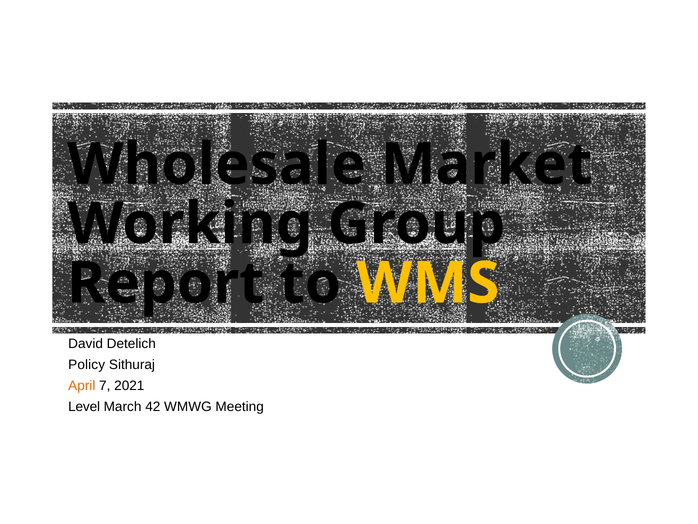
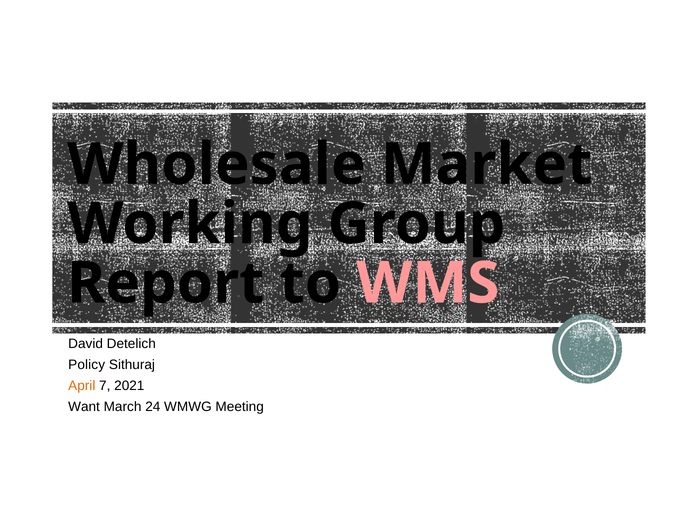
WMS colour: yellow -> pink (428, 283)
Level: Level -> Want (84, 407)
42: 42 -> 24 (153, 407)
